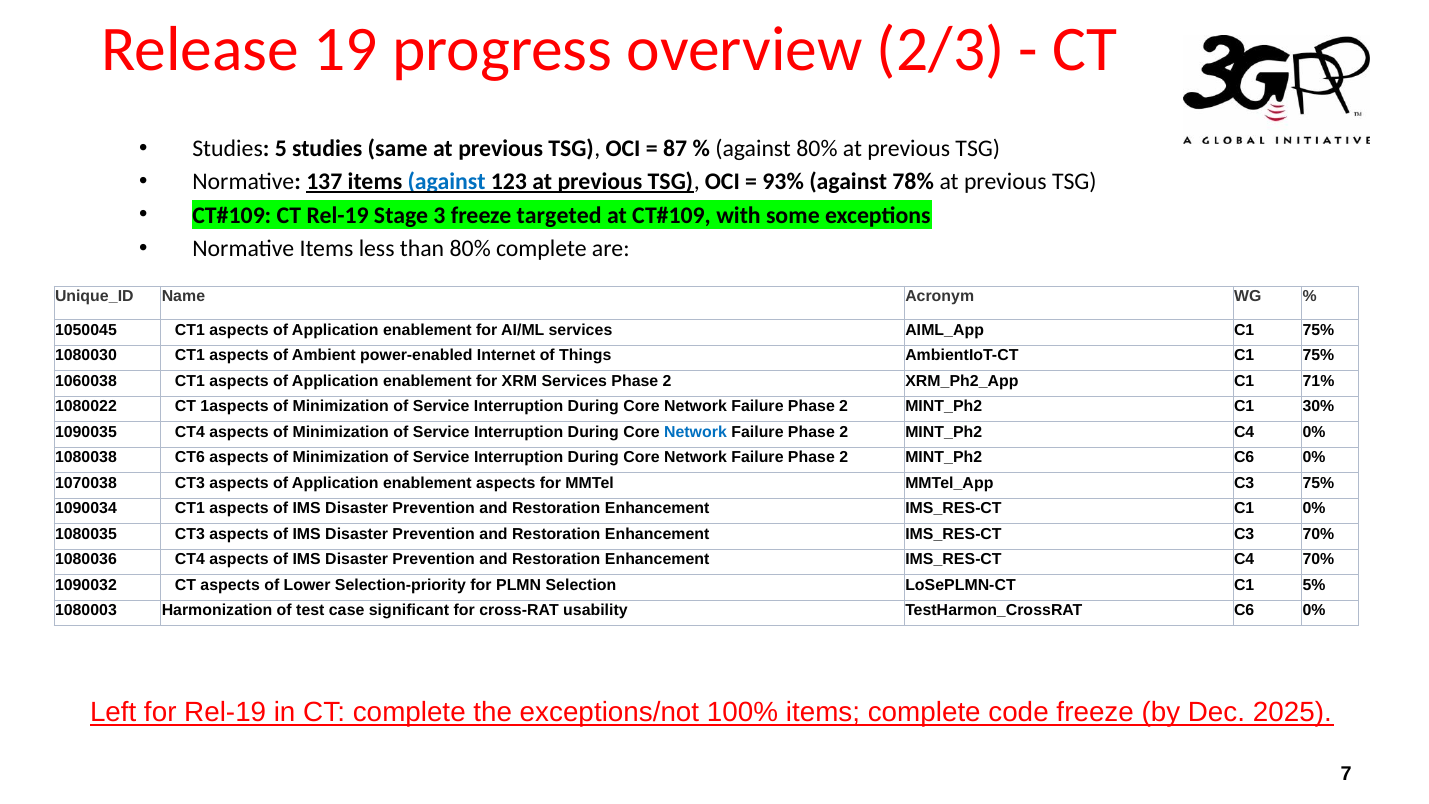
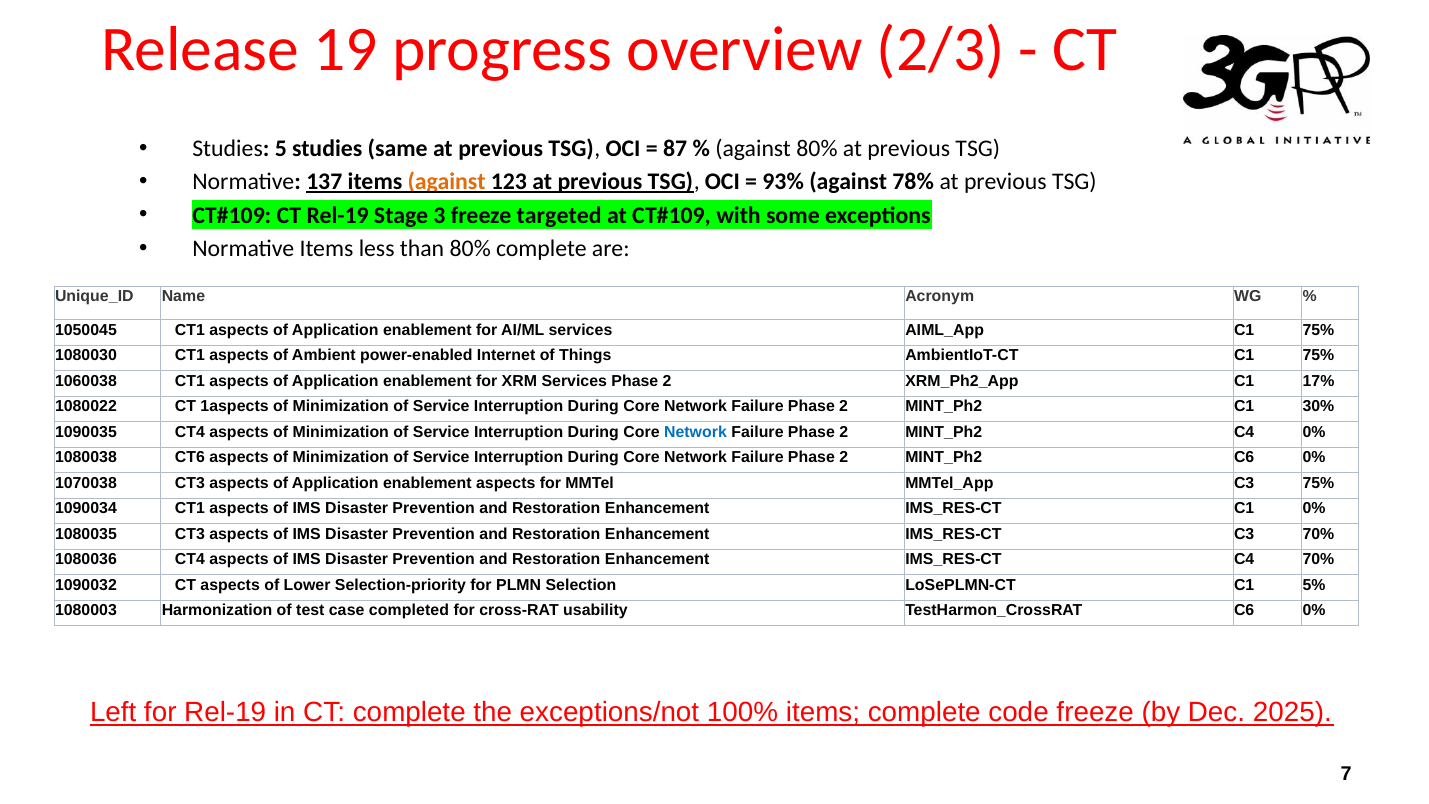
against colour: blue -> orange (447, 182)
71%: 71% -> 17% (1318, 381)
significant: significant -> completed (409, 610)
